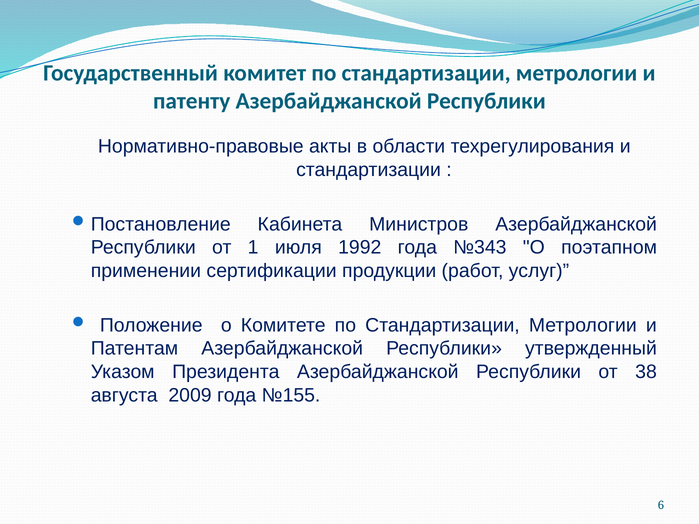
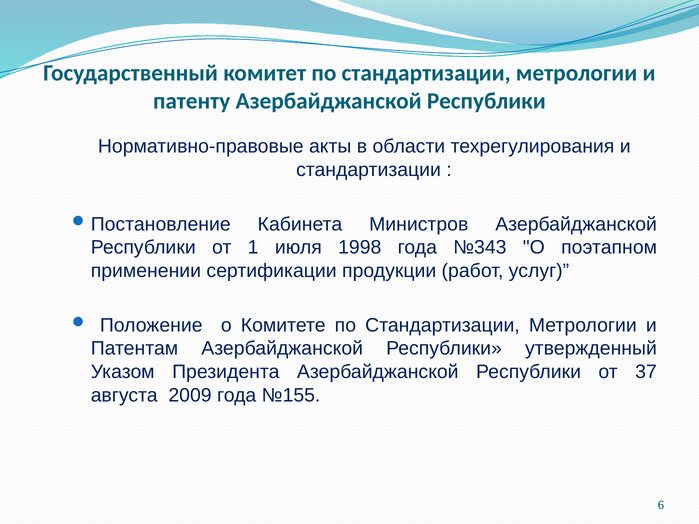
1992: 1992 -> 1998 (360, 248)
38: 38 -> 37 (646, 372)
